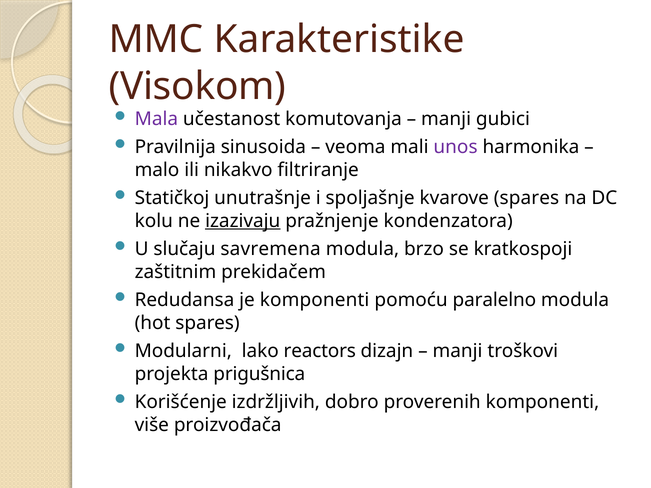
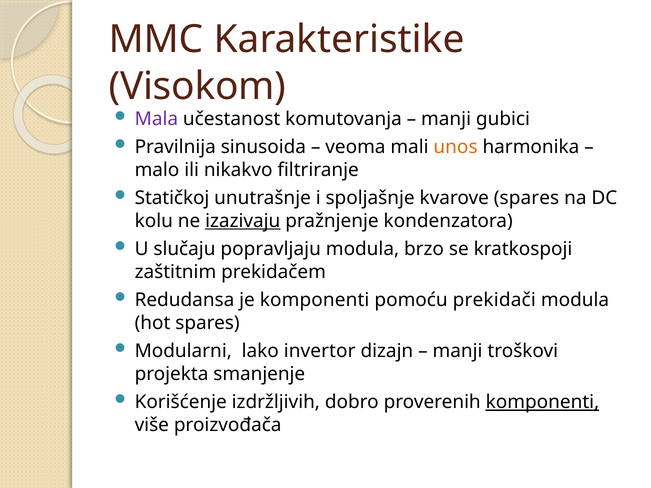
unos colour: purple -> orange (456, 147)
savremena: savremena -> popravljaju (271, 249)
paralelno: paralelno -> prekidači (494, 300)
reactors: reactors -> invertor (320, 351)
prigušnica: prigušnica -> smanjenje (259, 374)
komponenti underline: none -> present (542, 402)
